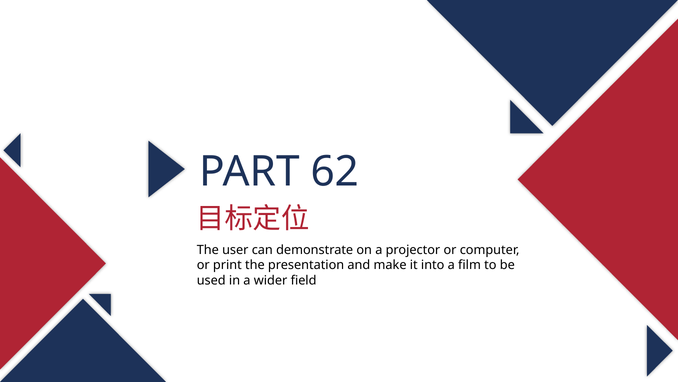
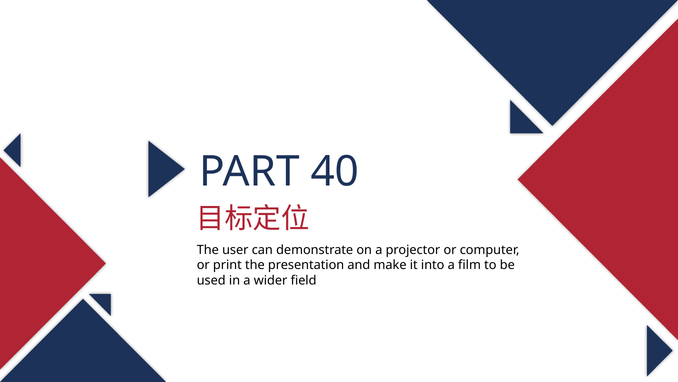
62: 62 -> 40 (335, 171)
